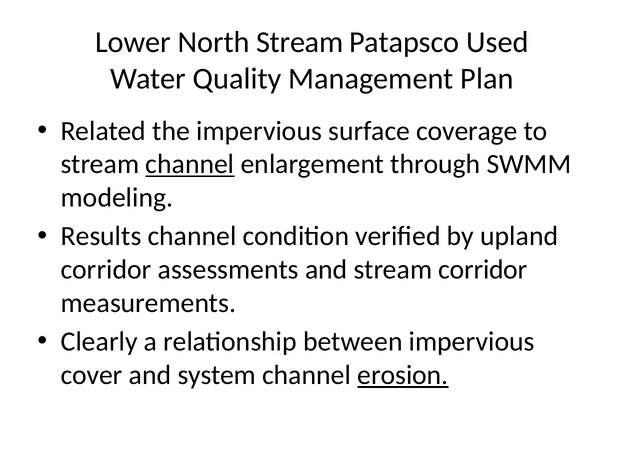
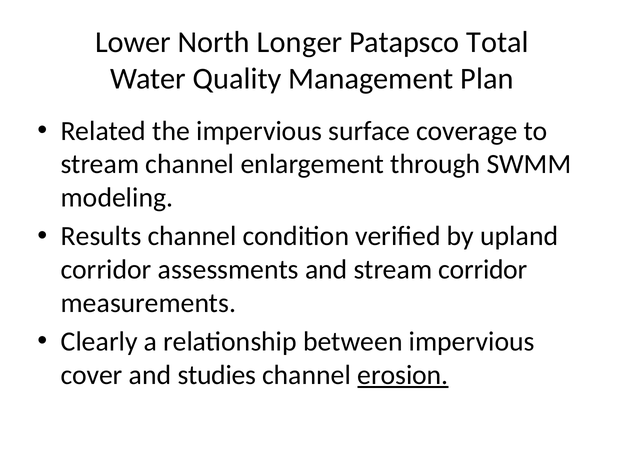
North Stream: Stream -> Longer (300, 42)
Used: Used -> Total (497, 42)
channel underline: present -> none (190, 164)
system: system -> studies (217, 375)
